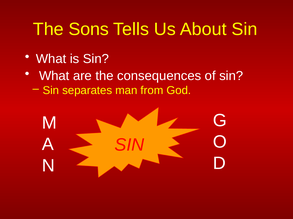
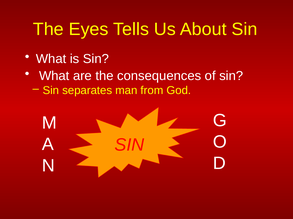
Sons: Sons -> Eyes (89, 29)
